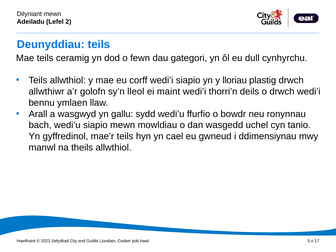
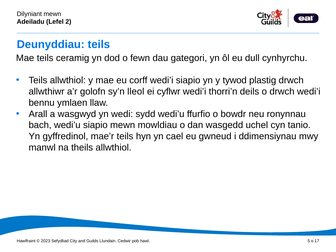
lloriau: lloriau -> tywod (235, 80)
maint: maint -> cyflwr (169, 92)
gallu: gallu -> wedi (122, 114)
